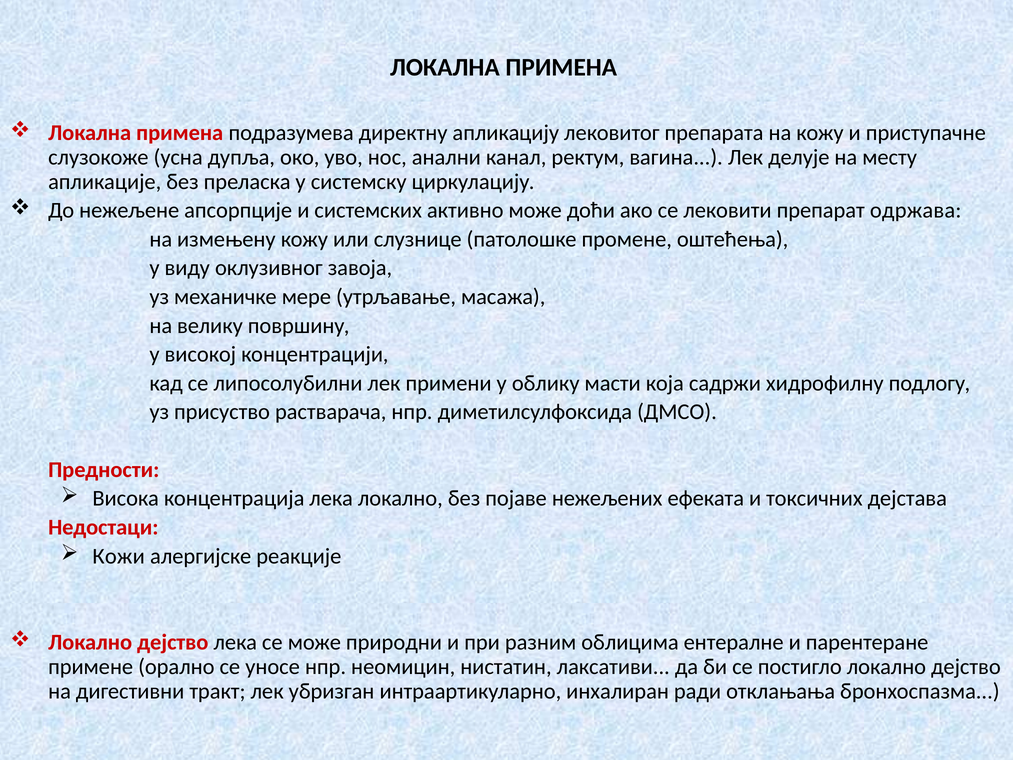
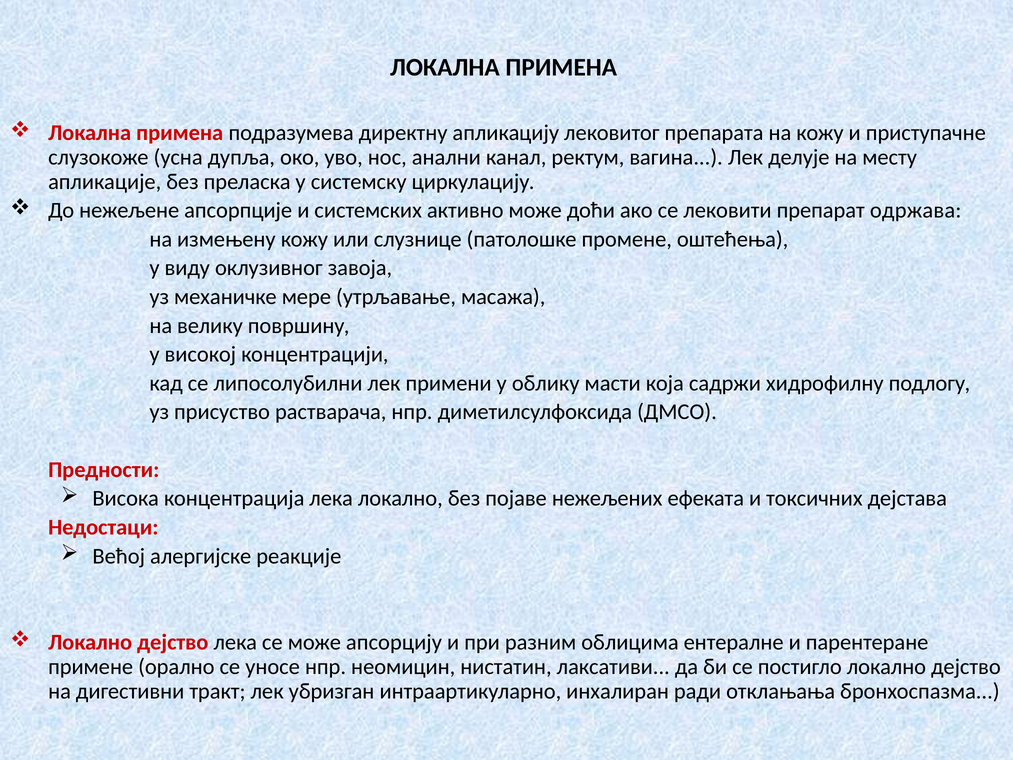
Кожи: Кожи -> Већој (119, 556)
природни: природни -> апсорцију (394, 642)
